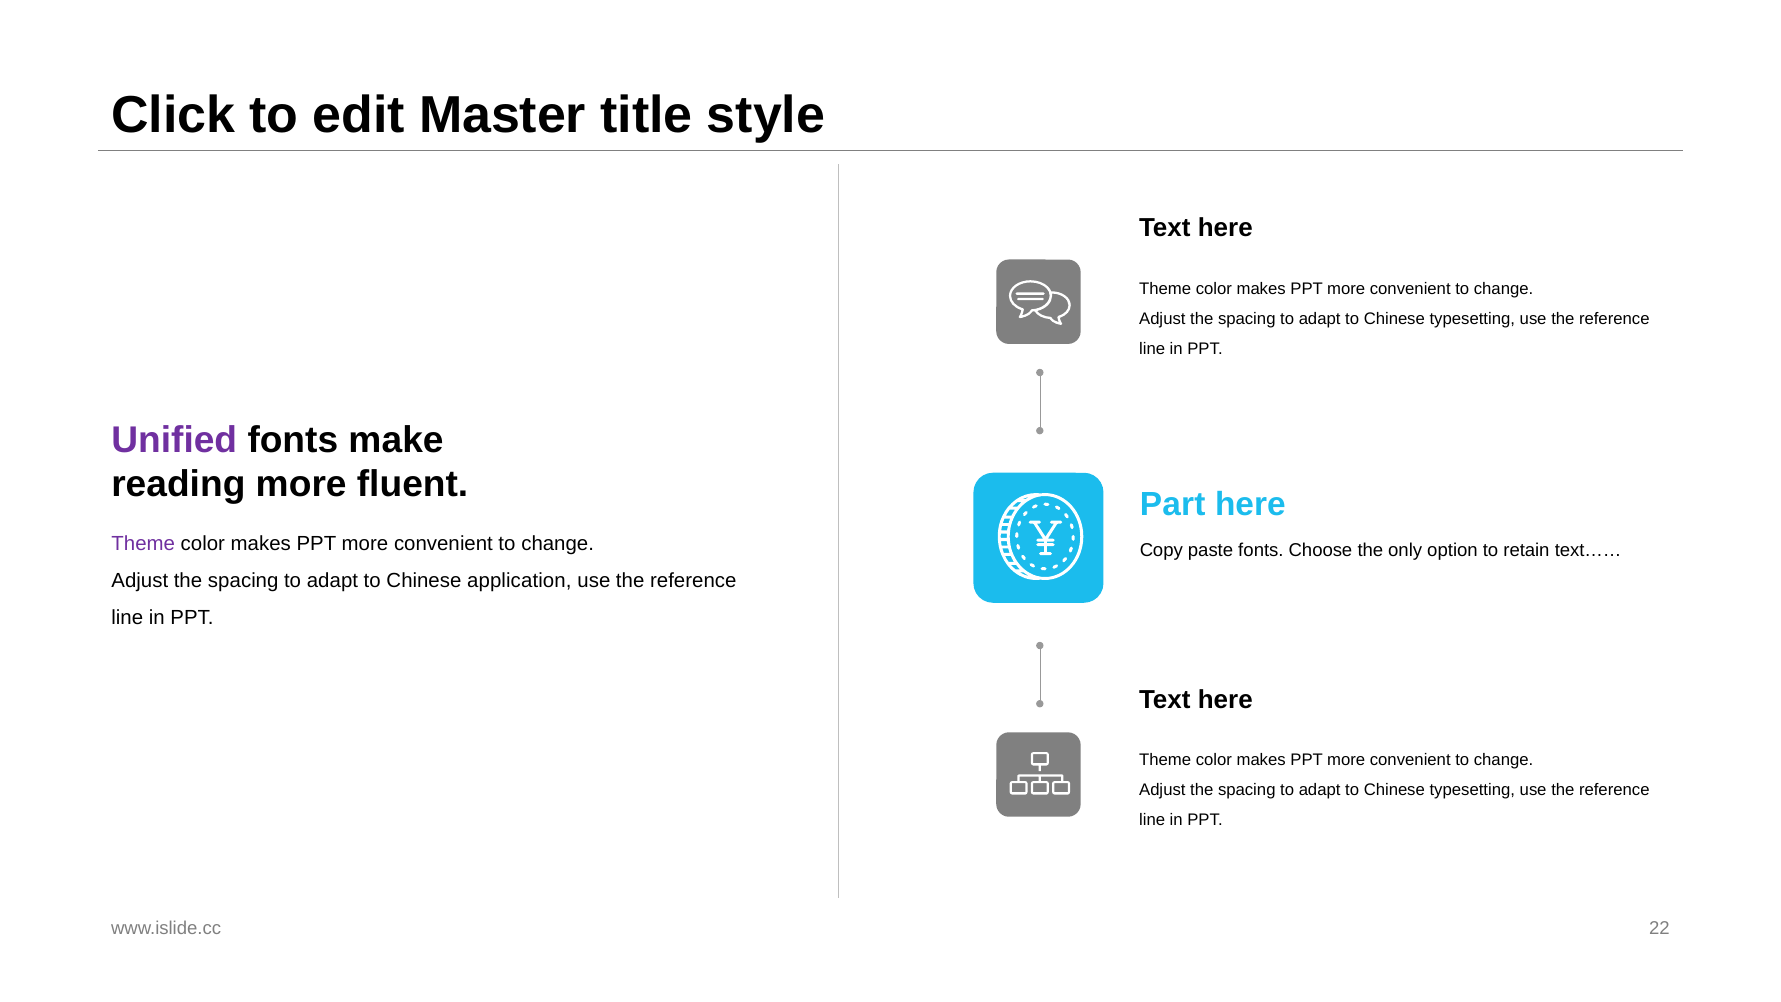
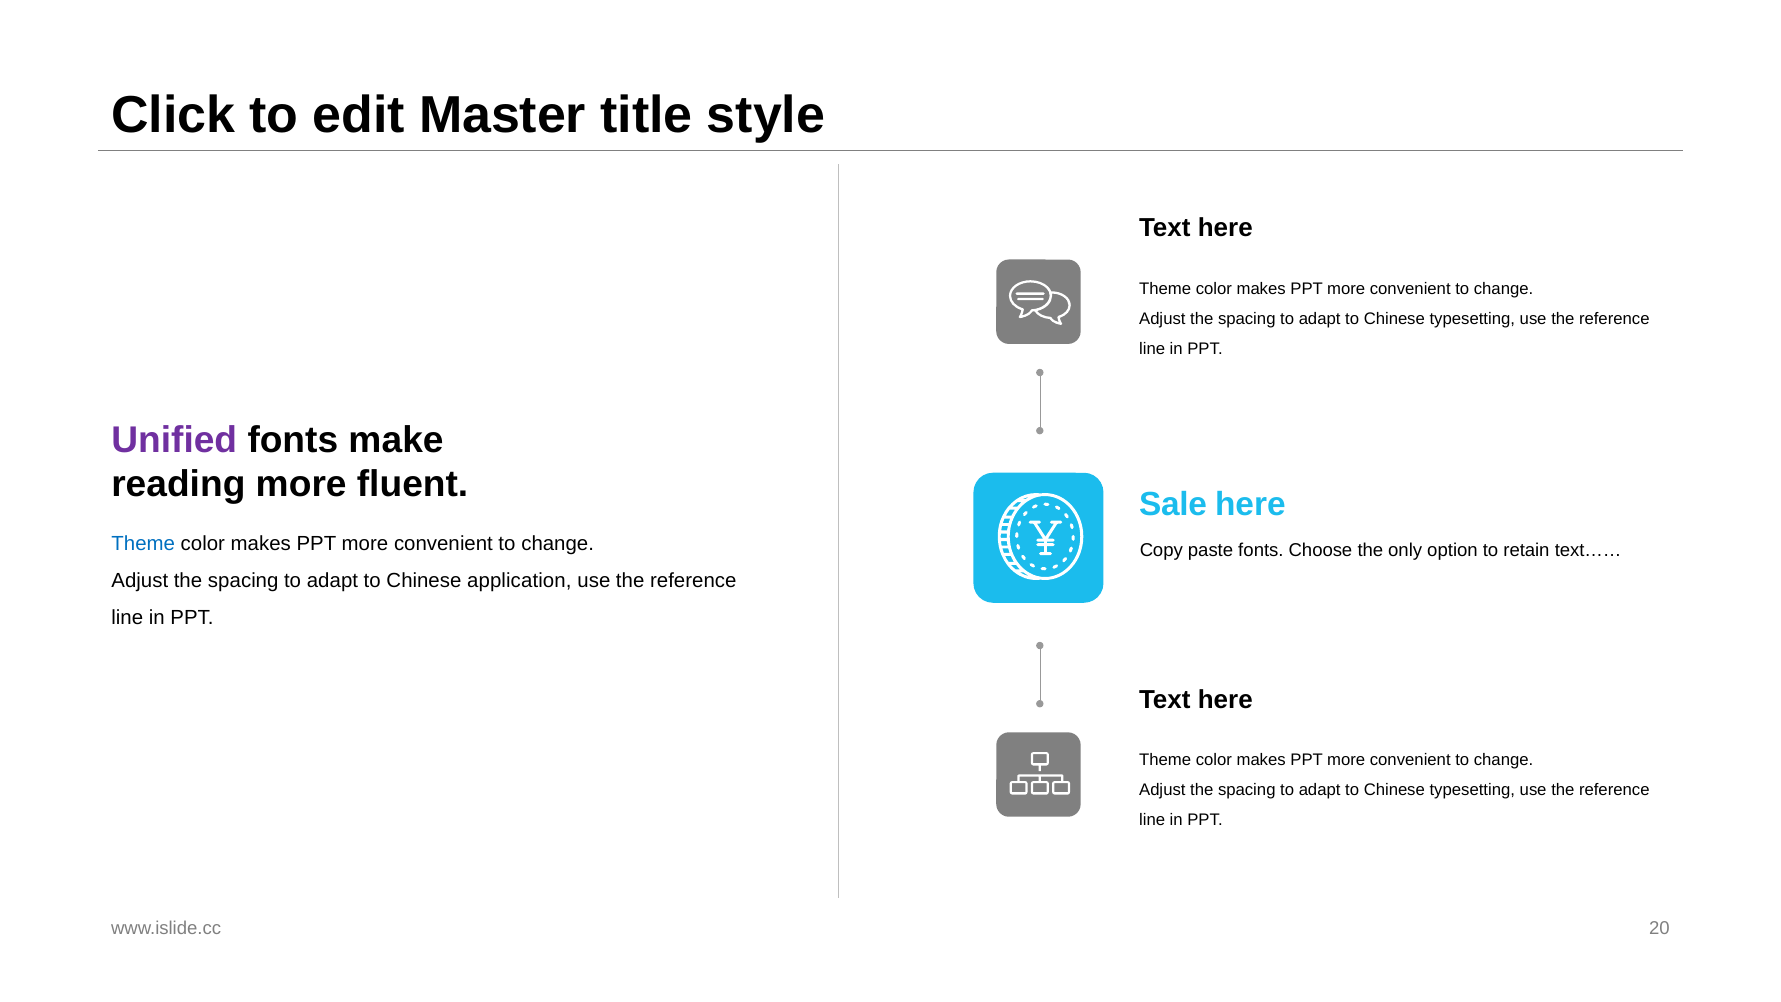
Part: Part -> Sale (1173, 505)
Theme colour: purple -> blue (143, 544)
22: 22 -> 20 (1659, 928)
